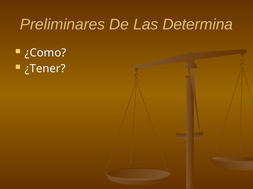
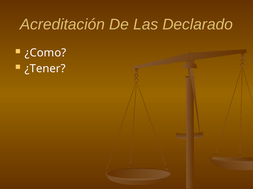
Preliminares: Preliminares -> Acreditación (62, 25)
Determina: Determina -> Declarado (198, 25)
